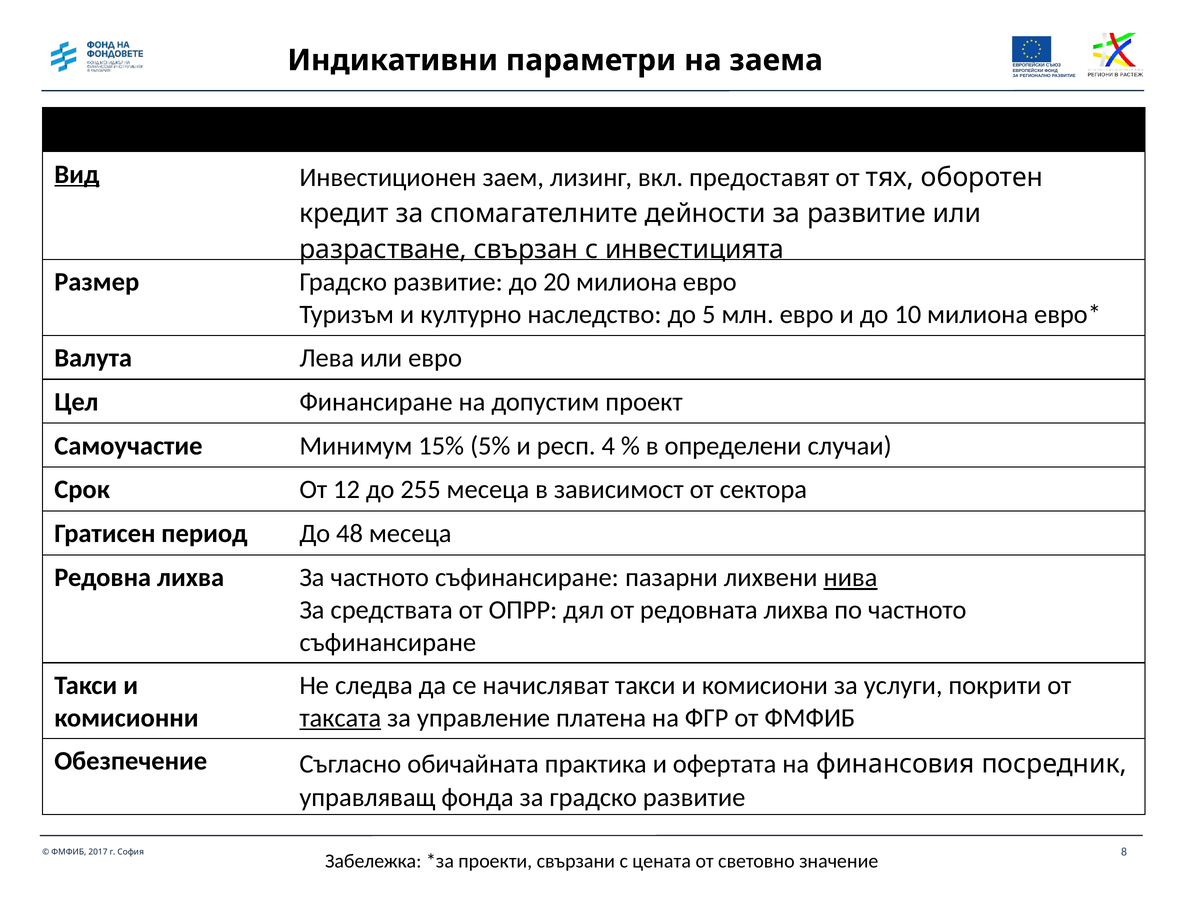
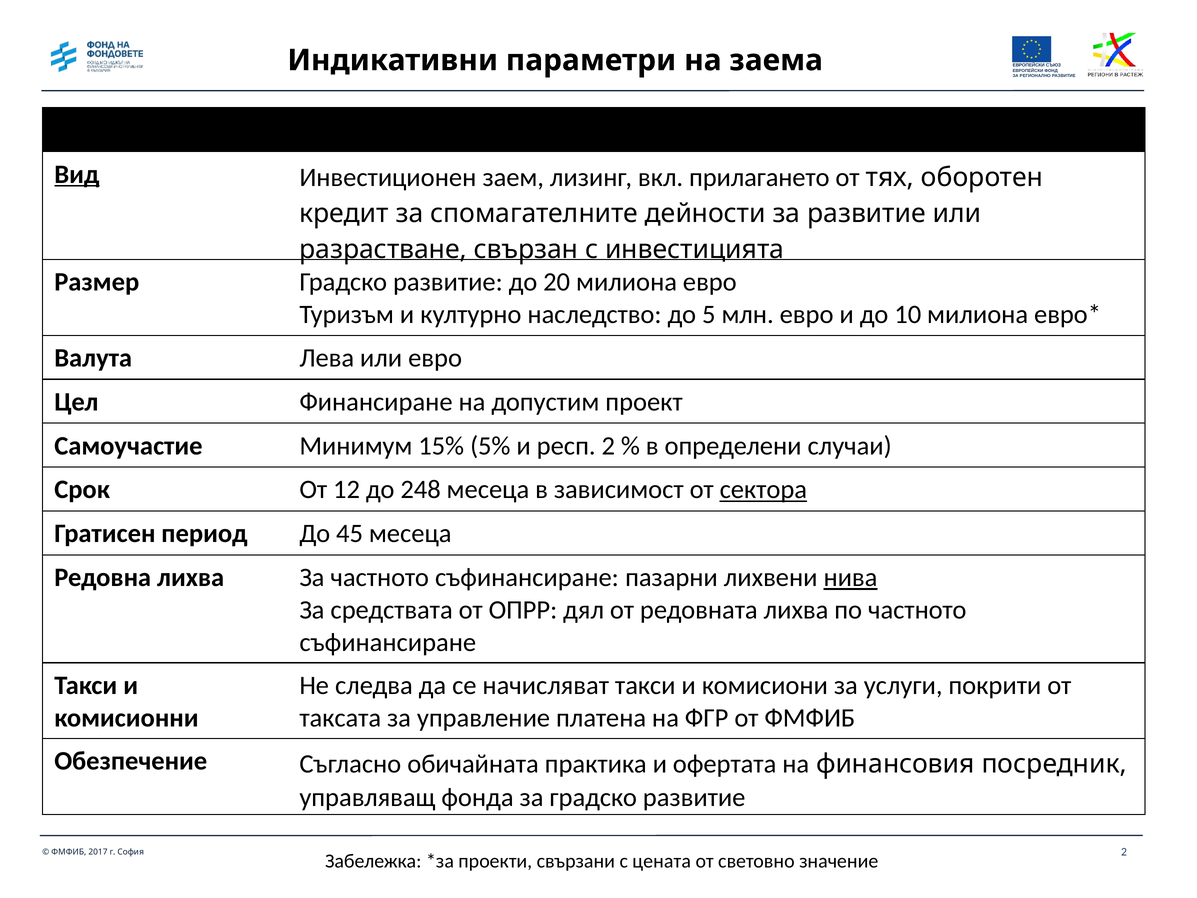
предоставят: предоставят -> прилагането (759, 177)
респ 4: 4 -> 2 (608, 446)
255: 255 -> 248 (421, 490)
сектора underline: none -> present (763, 490)
48: 48 -> 45 (350, 533)
таксата underline: present -> none (340, 718)
8: 8 -> 2 (1124, 852)
